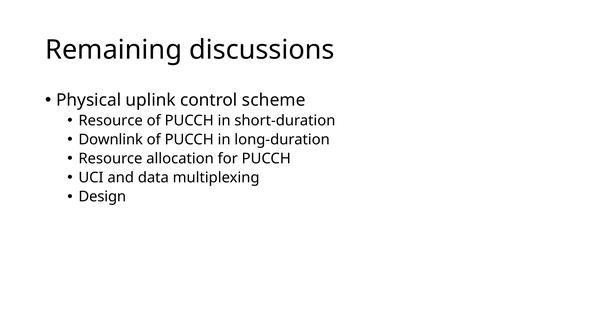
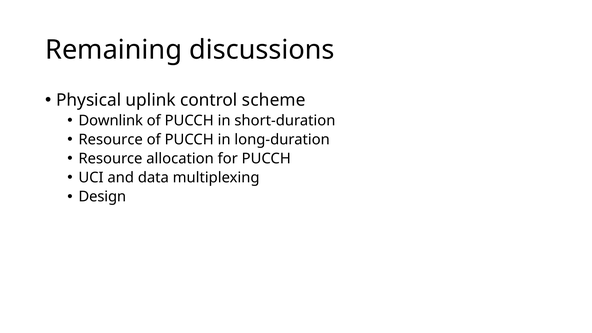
Resource: Resource -> Downlink (111, 120)
Downlink: Downlink -> Resource (111, 140)
